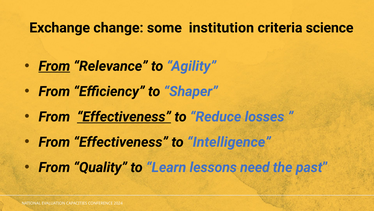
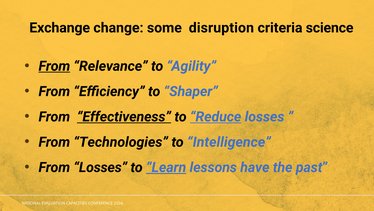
institution: institution -> disruption (221, 28)
Reduce underline: none -> present (216, 116)
Effectiveness: Effectiveness -> Technologies (121, 142)
From Quality: Quality -> Losses (100, 167)
Learn underline: none -> present (166, 167)
need: need -> have (255, 167)
